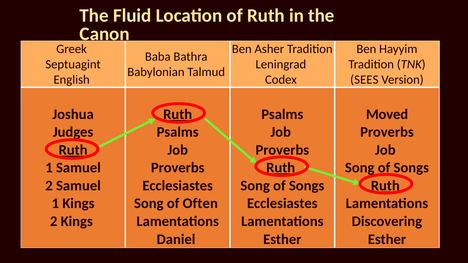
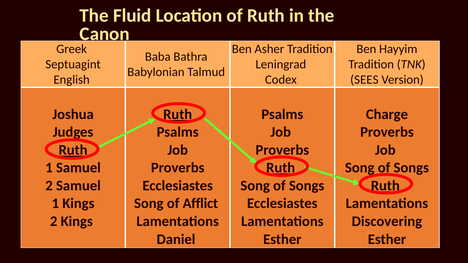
Moved: Moved -> Charge (387, 114)
Often: Often -> Afflict (200, 204)
